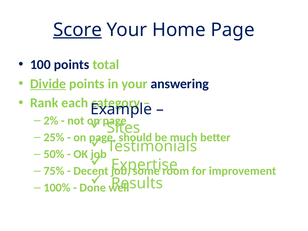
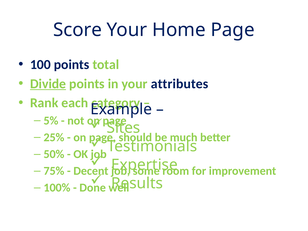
Score underline: present -> none (78, 30)
answering: answering -> attributes (180, 84)
2%: 2% -> 5% (51, 121)
